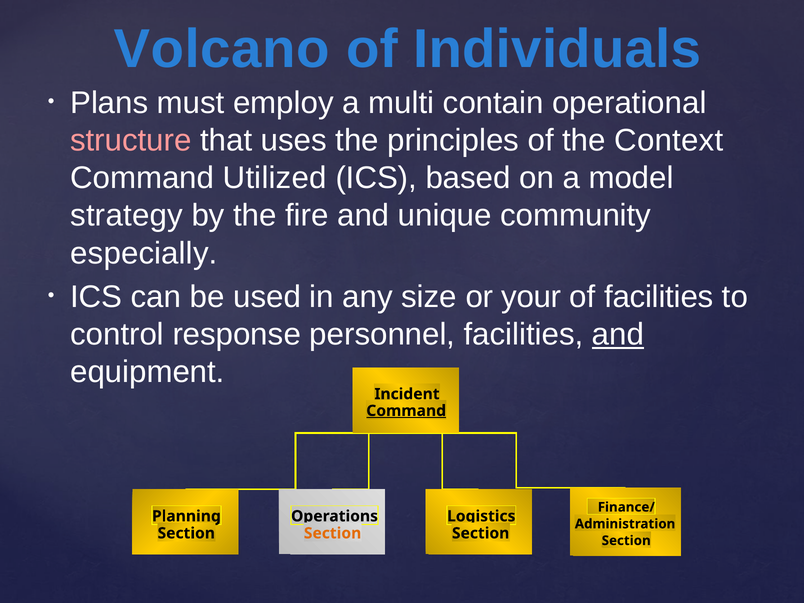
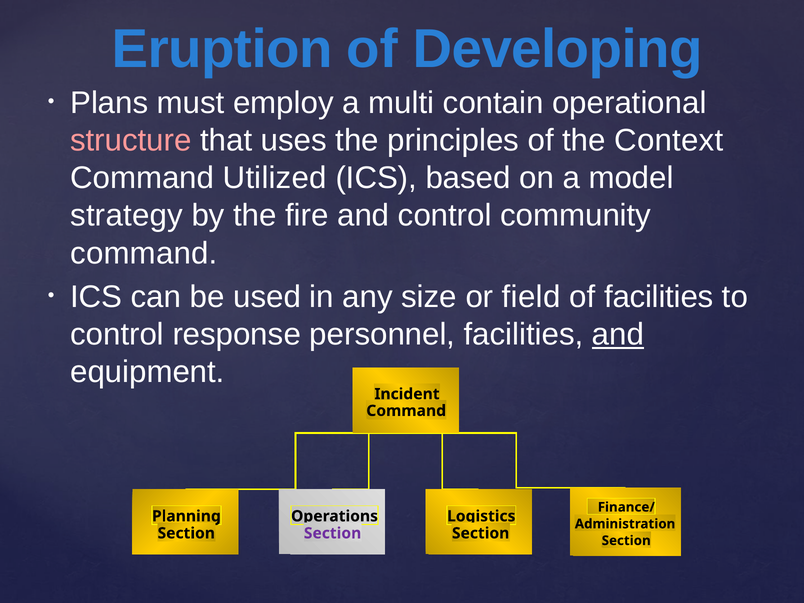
Volcano: Volcano -> Eruption (222, 49)
Individuals: Individuals -> Developing (558, 49)
and unique: unique -> control (445, 216)
especially: especially -> command (144, 253)
your: your -> field (531, 297)
Command underline: present -> none (406, 411)
Section colour: orange -> purple (333, 533)
